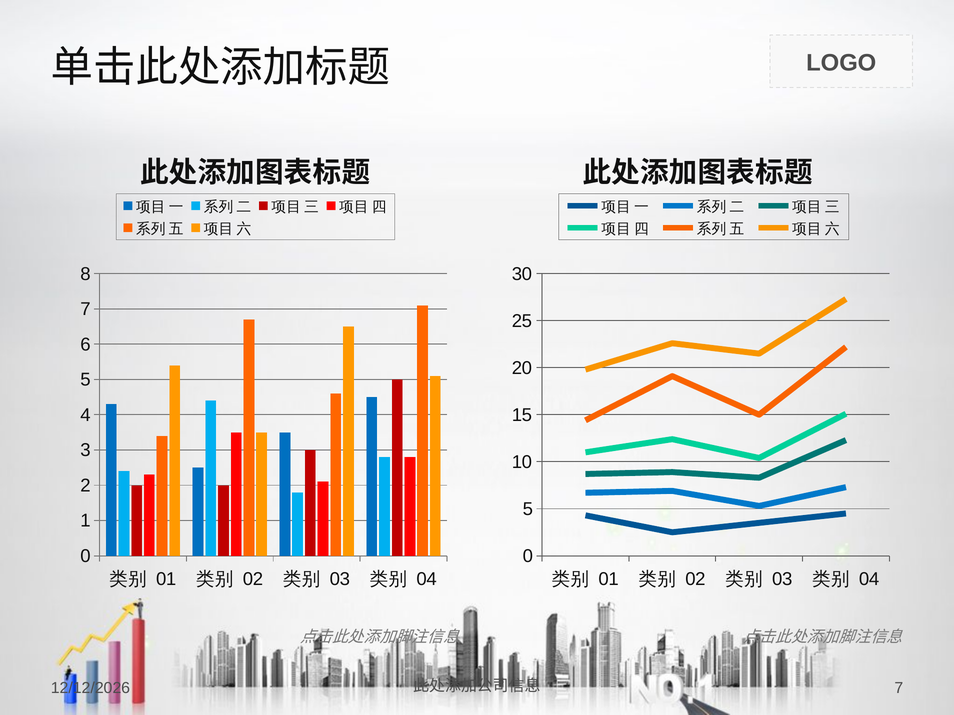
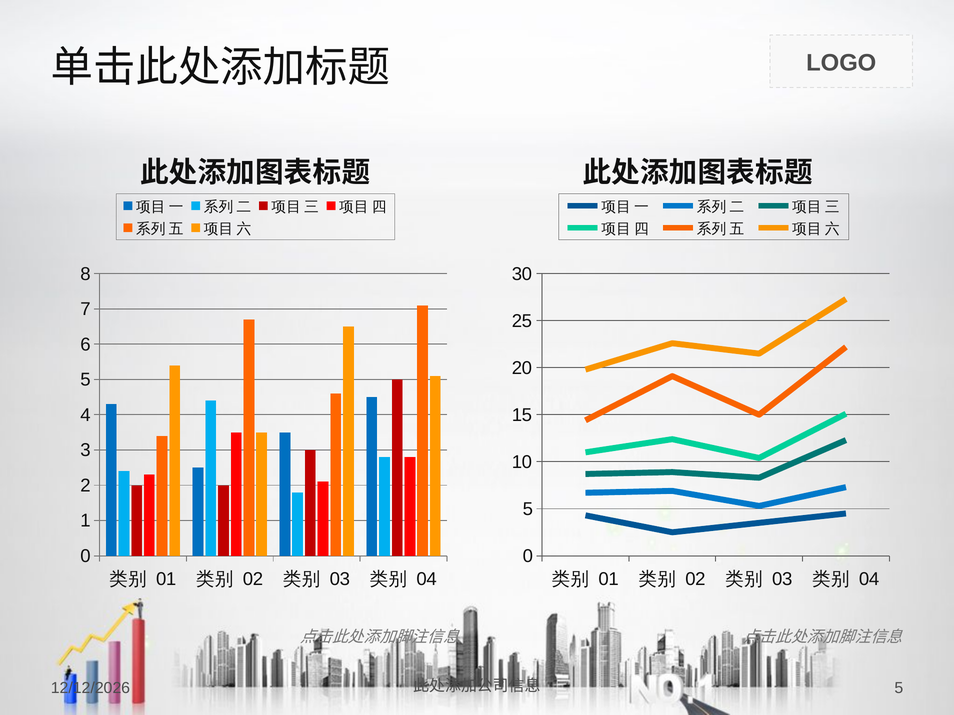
7: 7 -> 5 (899, 688)
